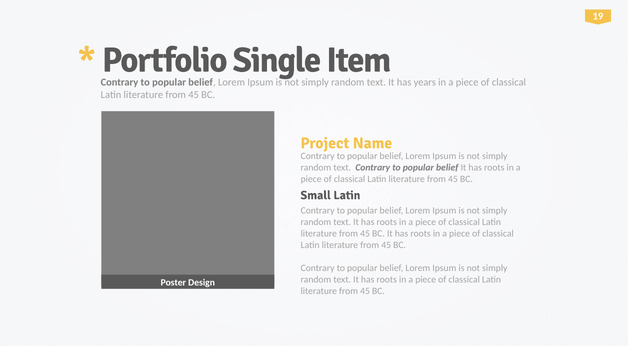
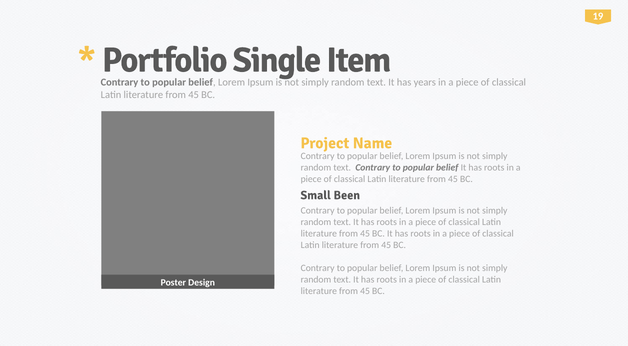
Small Latin: Latin -> Been (347, 195)
